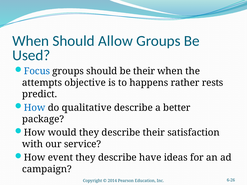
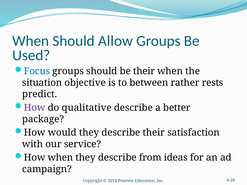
attempts: attempts -> situation (42, 83)
happens: happens -> between (149, 83)
How colour: blue -> purple (35, 108)
How event: event -> when (60, 158)
have: have -> from (150, 158)
